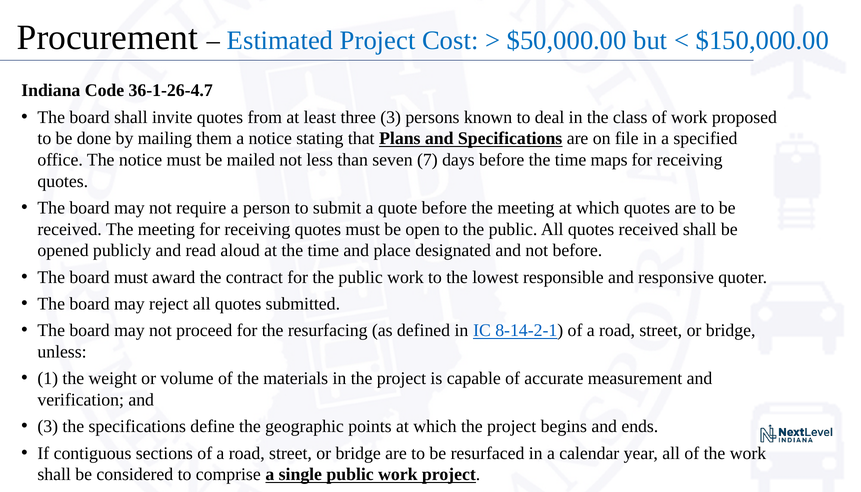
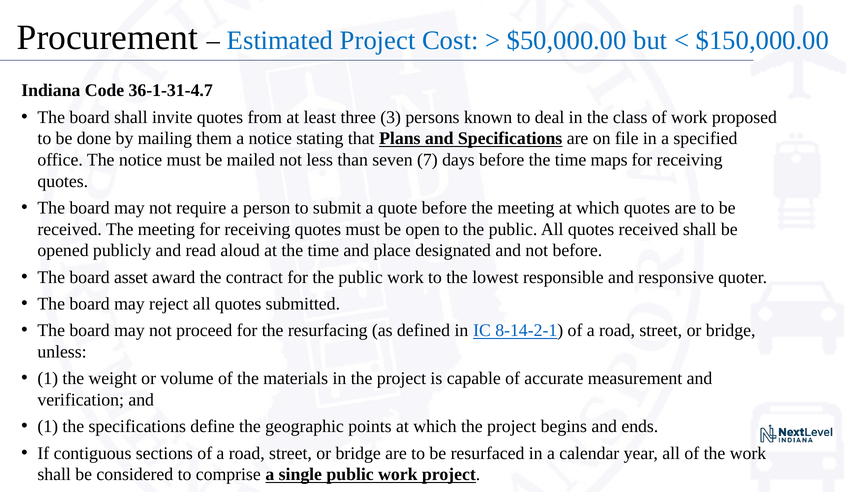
36-1-26-4.7: 36-1-26-4.7 -> 36-1-31-4.7 (171, 91)
board must: must -> asset (131, 277)
3: 3 -> 1 (48, 426)
